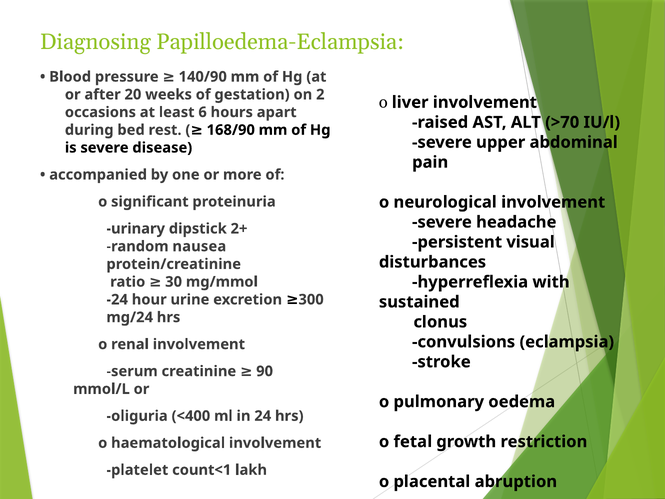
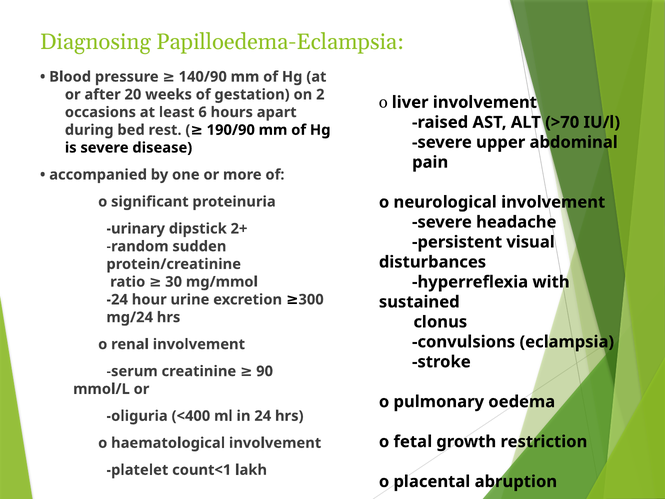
168/90: 168/90 -> 190/90 (231, 130)
nausea: nausea -> sudden (199, 246)
